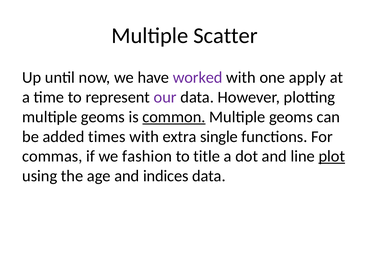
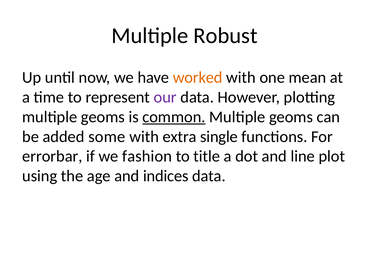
Scatter: Scatter -> Robust (225, 36)
worked colour: purple -> orange (198, 77)
apply: apply -> mean (307, 77)
times: times -> some (107, 136)
commas: commas -> errorbar (52, 156)
plot underline: present -> none (332, 156)
